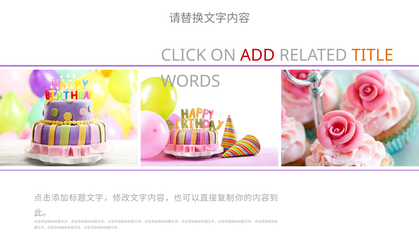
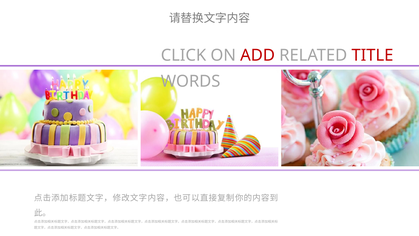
TITLE colour: orange -> red (372, 55)
